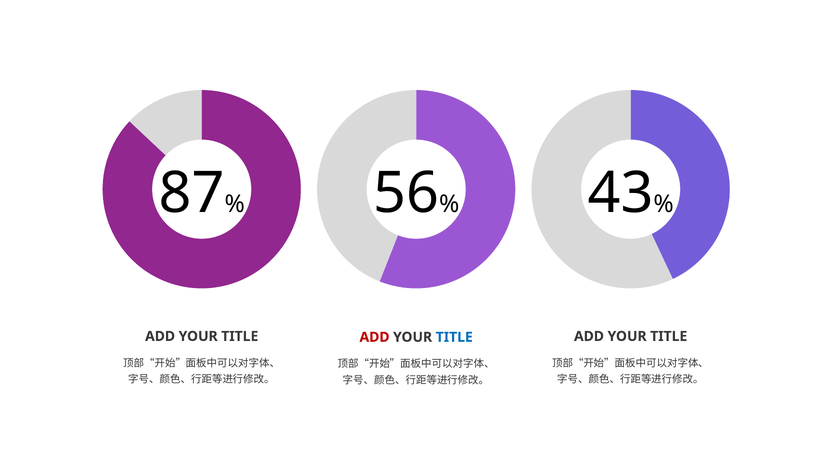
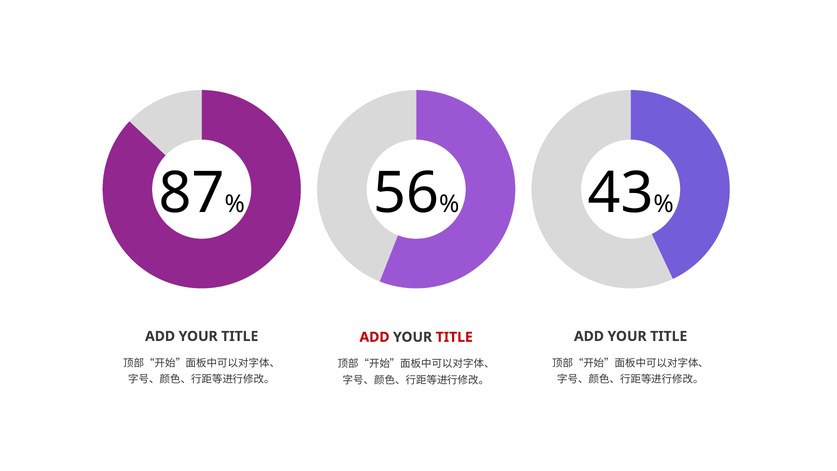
TITLE colour: blue -> red (454, 337)
